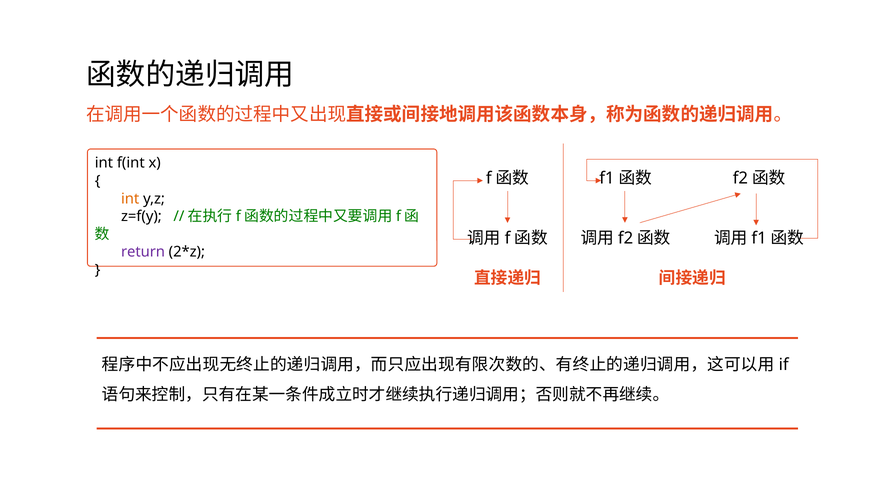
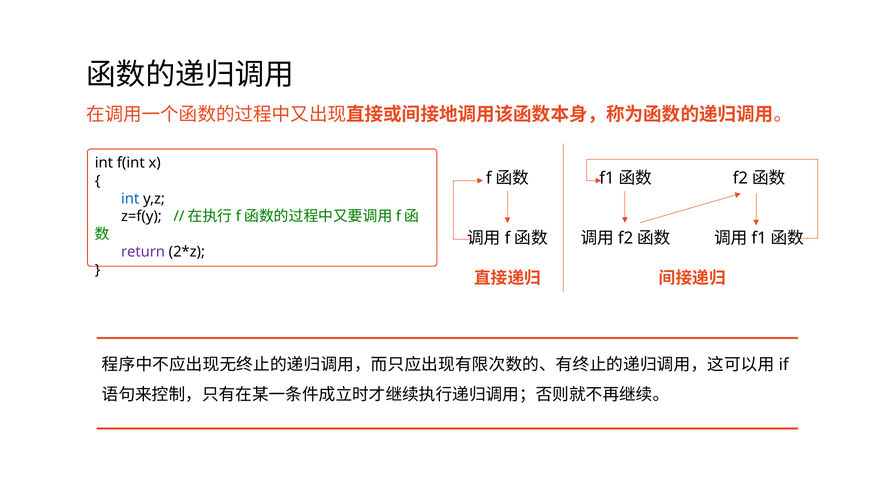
int colour: orange -> blue (130, 199)
